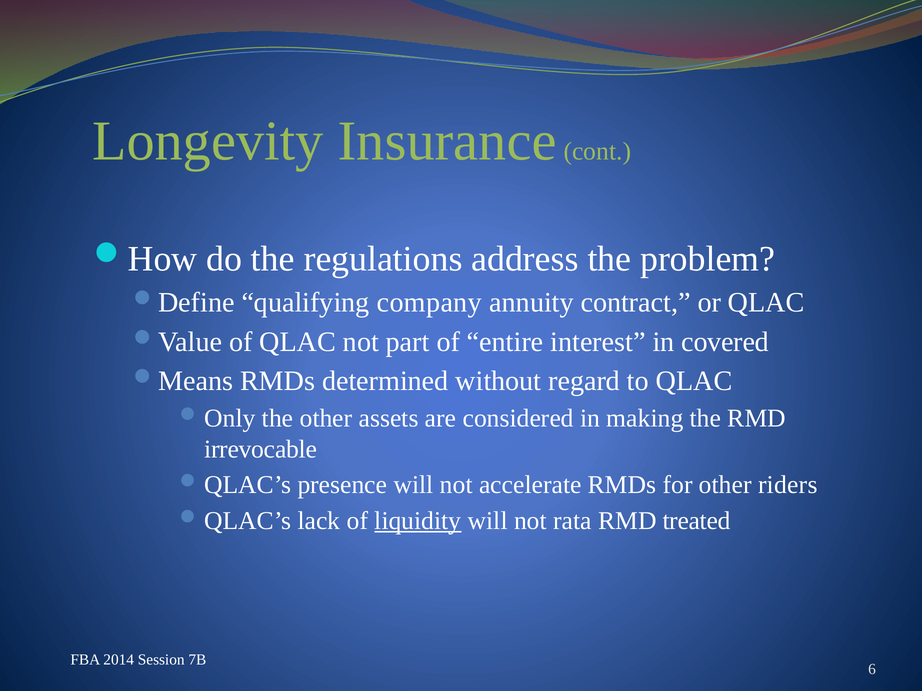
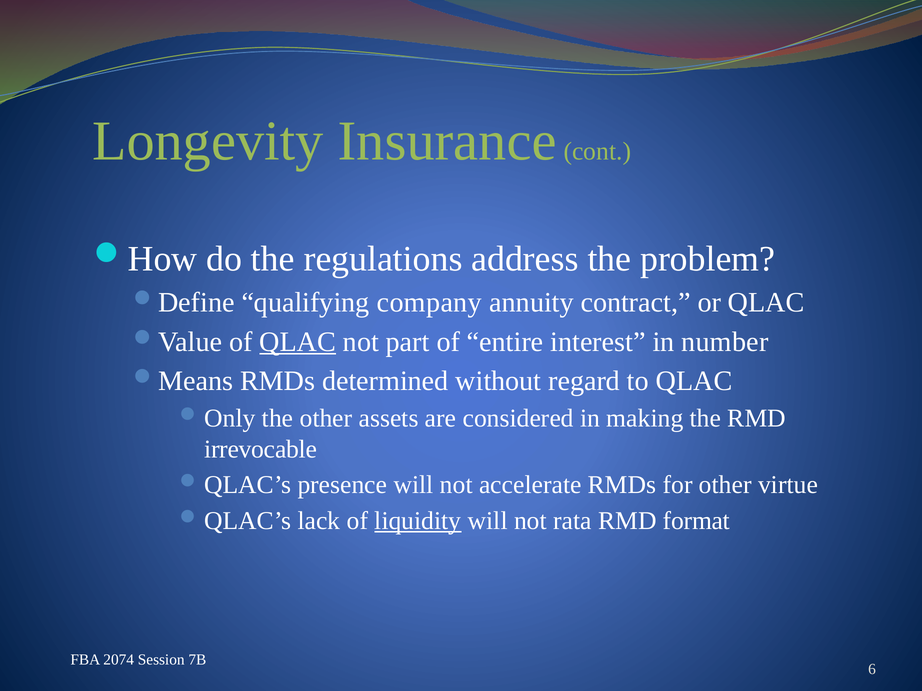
QLAC underline: none -> present (298, 342)
covered: covered -> number (725, 342)
riders: riders -> virtue (788, 485)
treated: treated -> format (697, 521)
2014: 2014 -> 2074 (119, 660)
